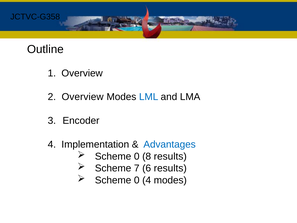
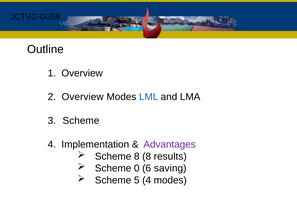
3 Encoder: Encoder -> Scheme (81, 121)
Advantages colour: blue -> purple (170, 144)
0: 0 -> 8 (137, 156)
7: 7 -> 0 (137, 168)
6 results: results -> saving (170, 168)
0: 0 -> 5 (137, 180)
